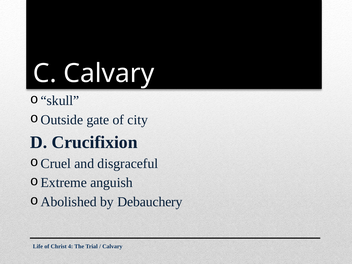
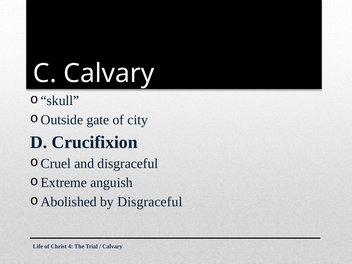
by Debauchery: Debauchery -> Disgraceful (150, 202)
